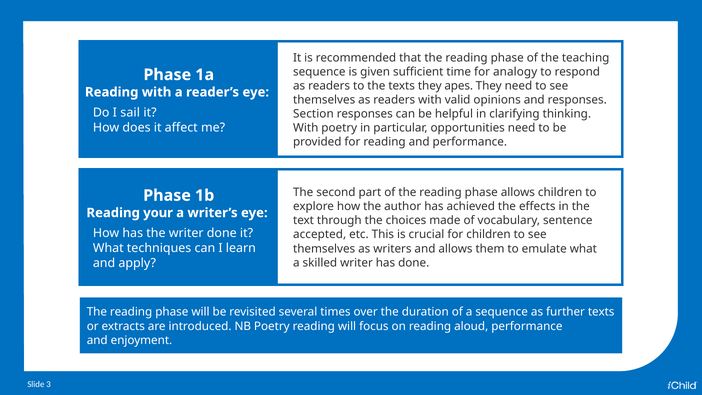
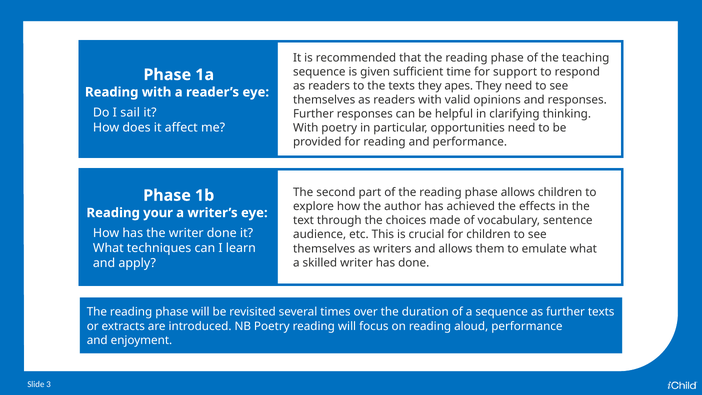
analogy: analogy -> support (515, 72)
Section: Section -> Further (313, 114)
accepted: accepted -> audience (320, 235)
